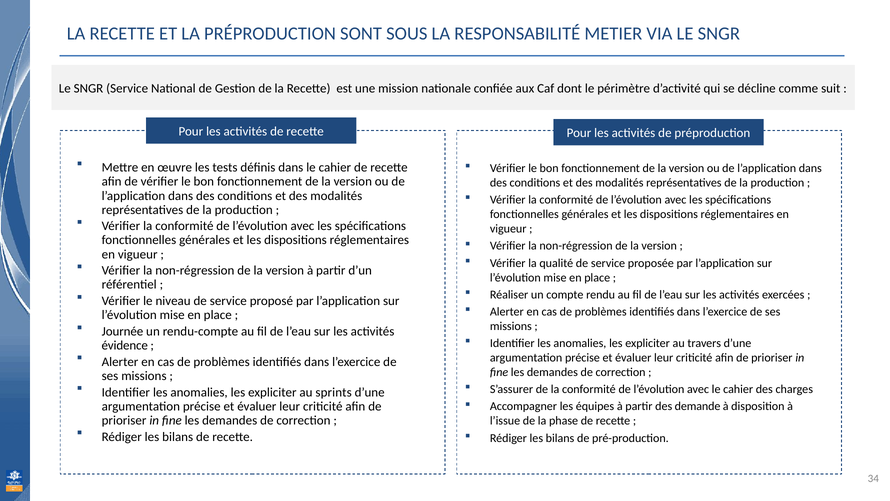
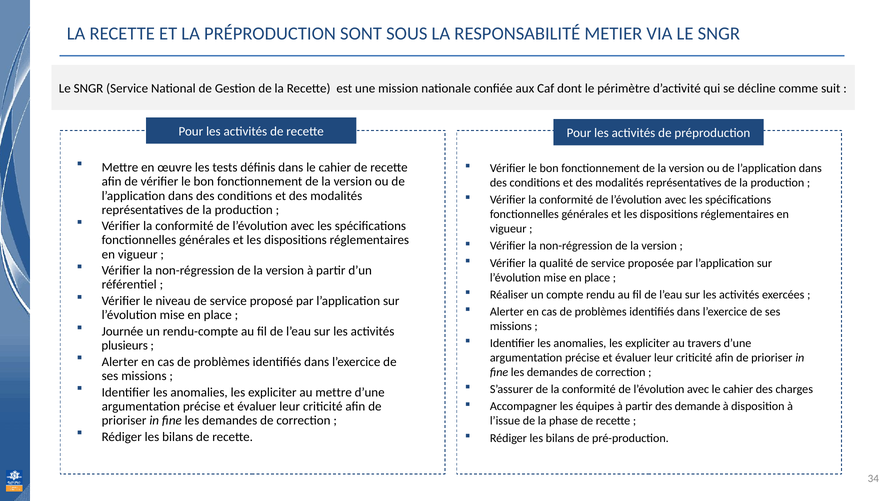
évidence: évidence -> plusieurs (125, 345)
au sprints: sprints -> mettre (334, 392)
